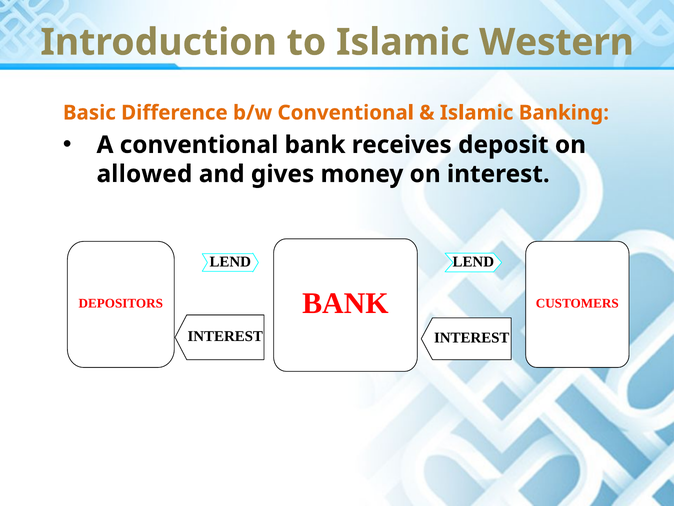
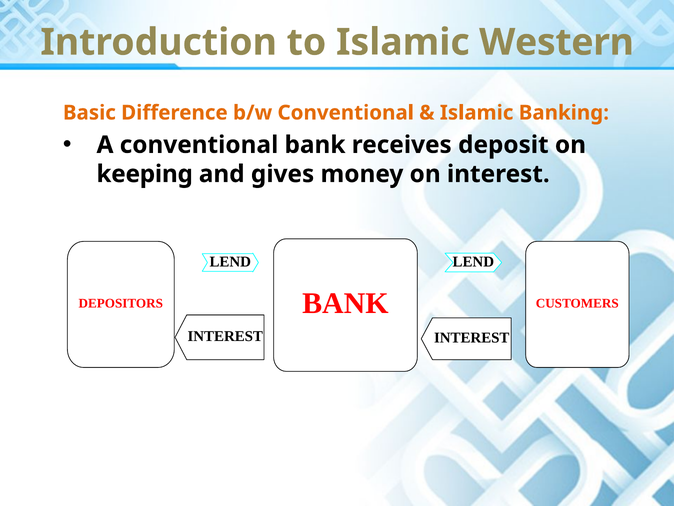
allowed: allowed -> keeping (145, 174)
